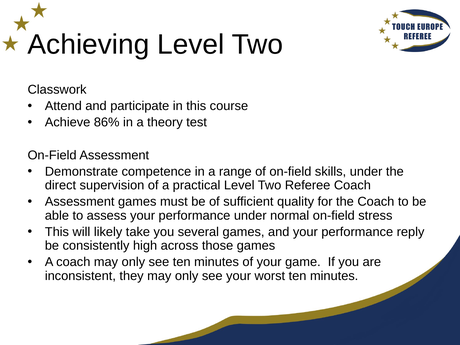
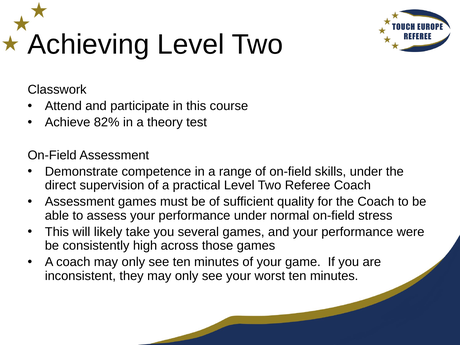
86%: 86% -> 82% (107, 122)
reply: reply -> were (411, 232)
